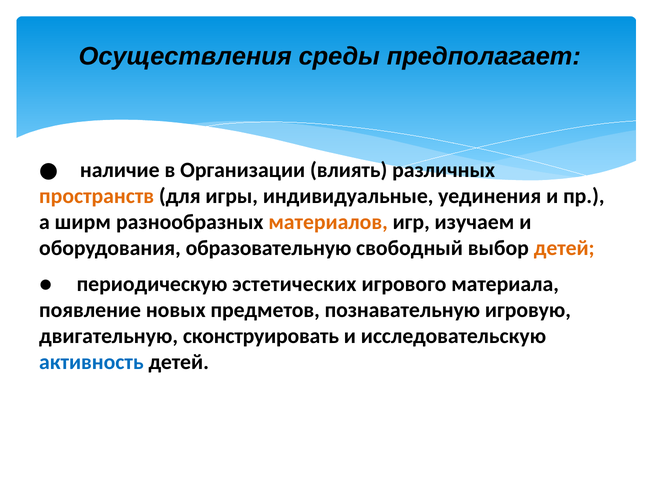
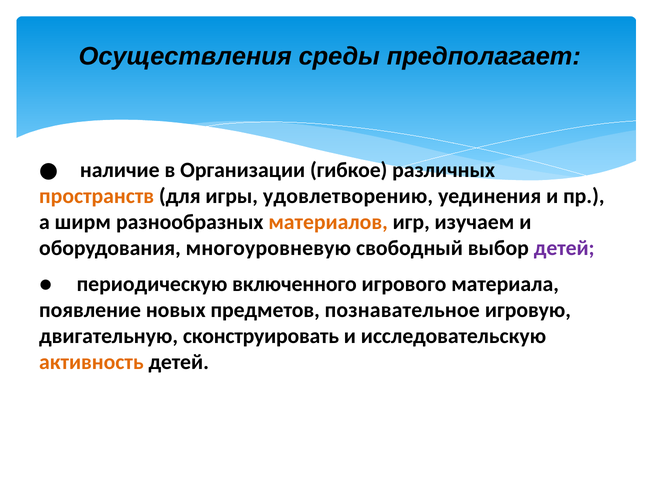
влиять: влиять -> гибкое (349, 170)
индивидуальные: индивидуальные -> удовлетворению (348, 196)
образовательную: образовательную -> многоуровневую (268, 248)
детей colour: orange -> purple (564, 248)
эстетических: эстетических -> включенного (294, 284)
познавательную: познавательную -> познавательное (402, 310)
активность colour: blue -> orange (91, 362)
